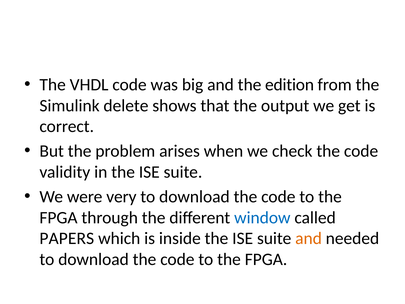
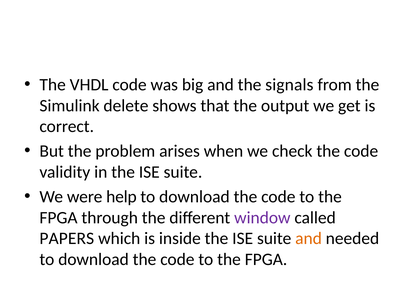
edition: edition -> signals (289, 85)
very: very -> help (121, 196)
window colour: blue -> purple (262, 217)
